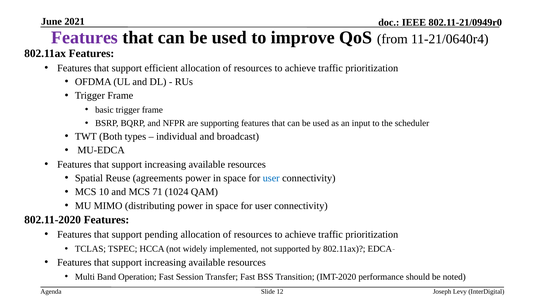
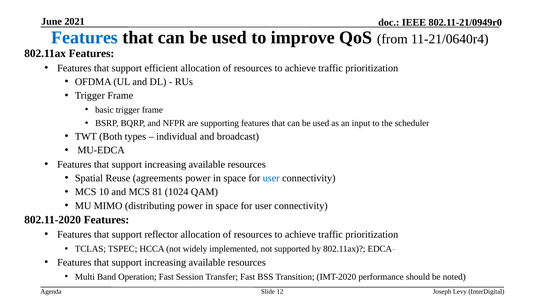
Features colour: purple -> blue (85, 38)
71: 71 -> 81 (157, 192)
pending: pending -> reflector (161, 234)
